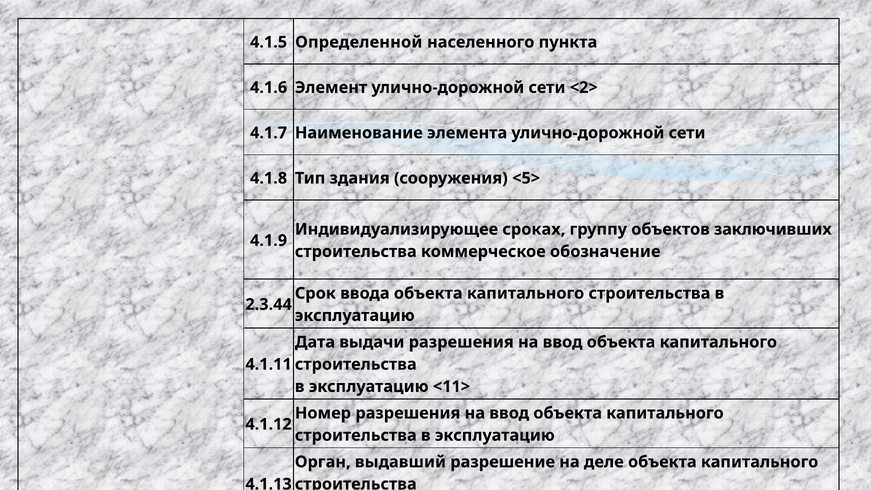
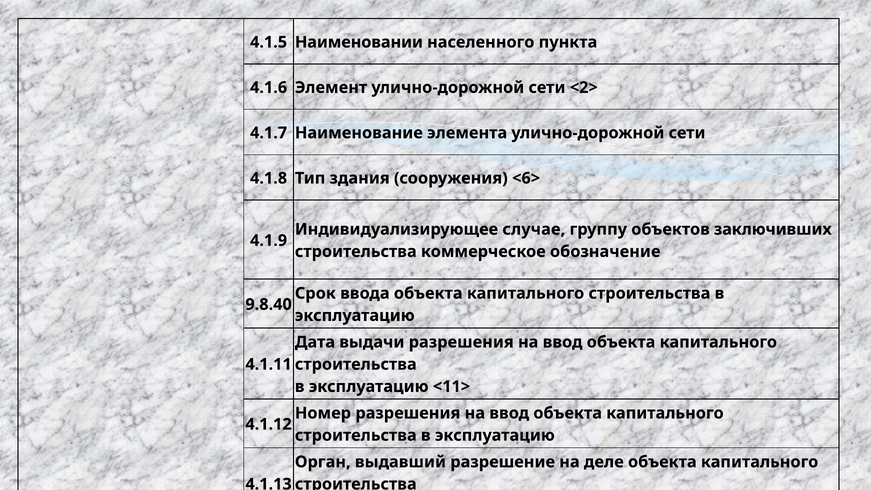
Определенной: Определенной -> Наименовании (359, 42)
<5>: <5> -> <6> (526, 178)
сроках: сроках -> случае (534, 229)
2.3.44: 2.3.44 -> 9.8.40 (269, 304)
